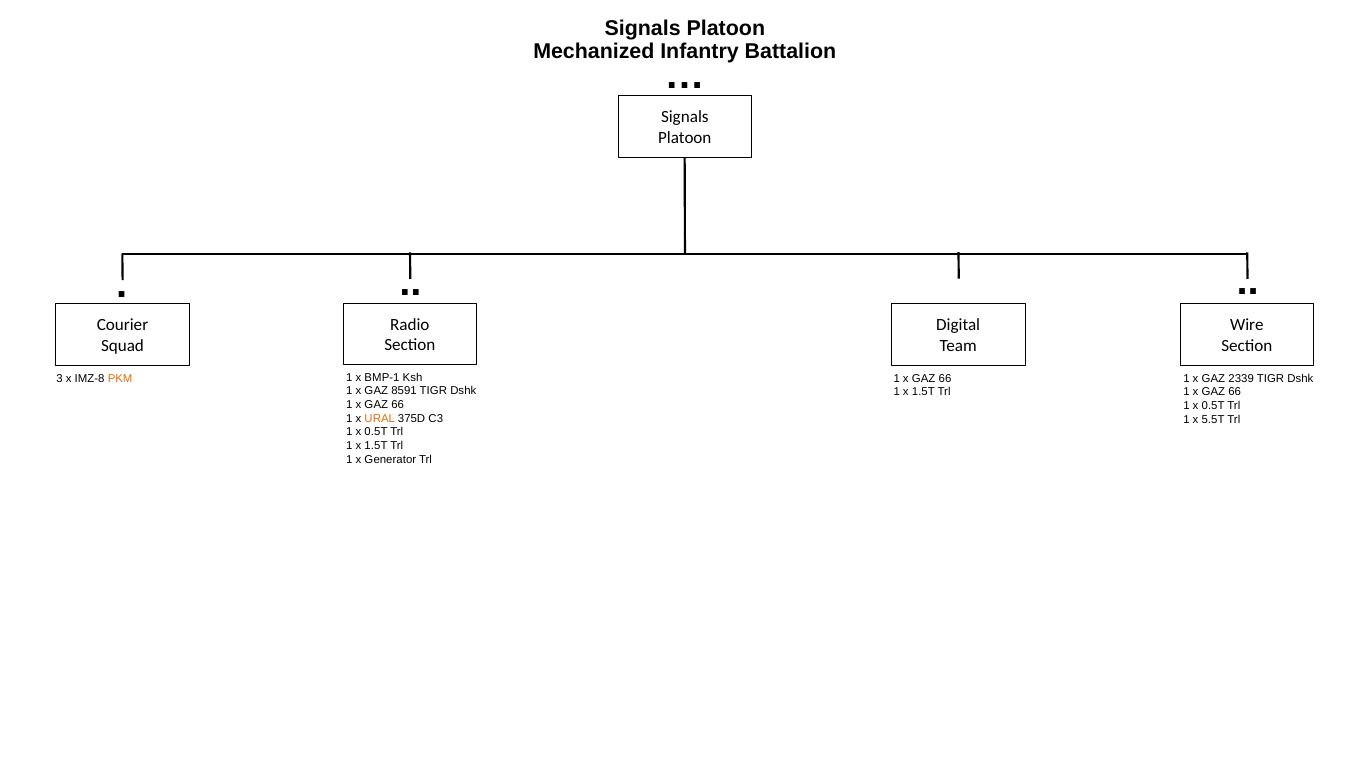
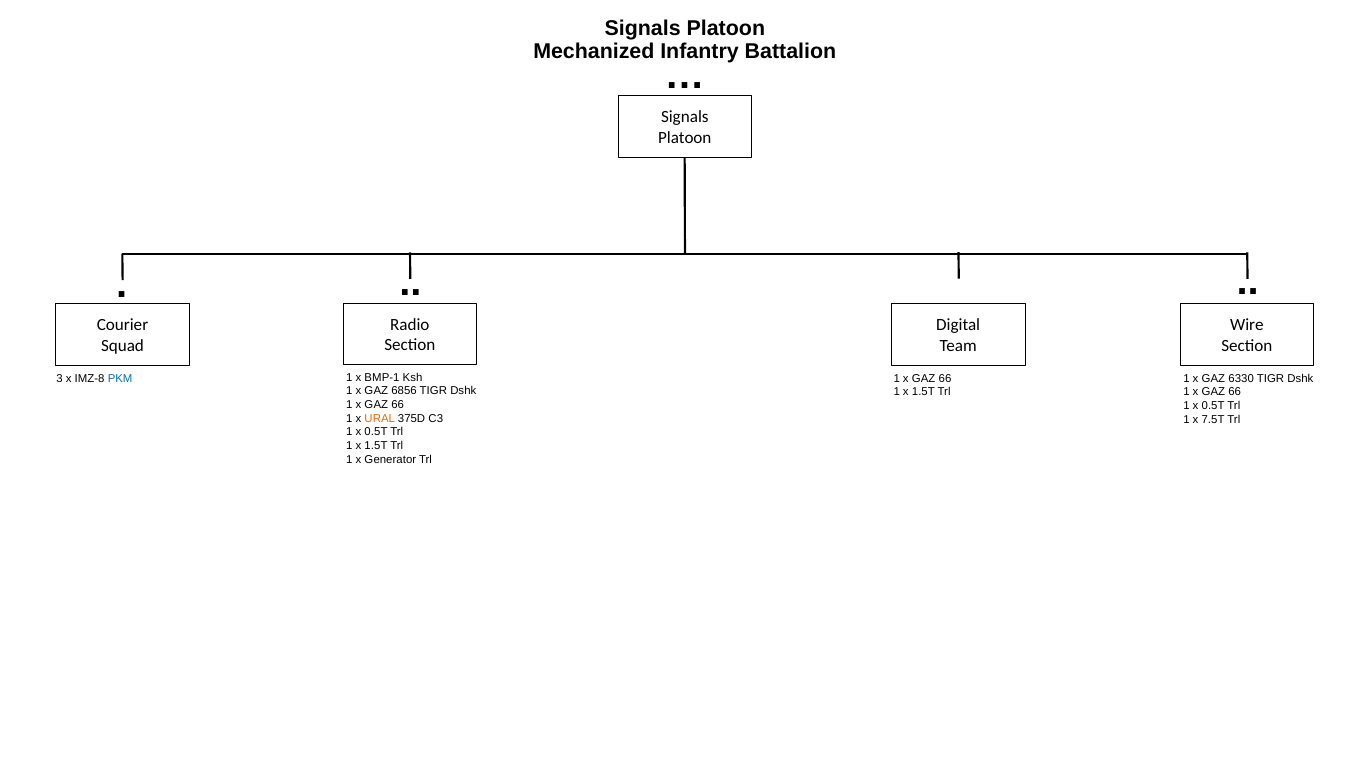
PKM colour: orange -> blue (120, 379)
2339: 2339 -> 6330 (1241, 379)
8591: 8591 -> 6856 (404, 391)
5.5T: 5.5T -> 7.5T (1213, 420)
